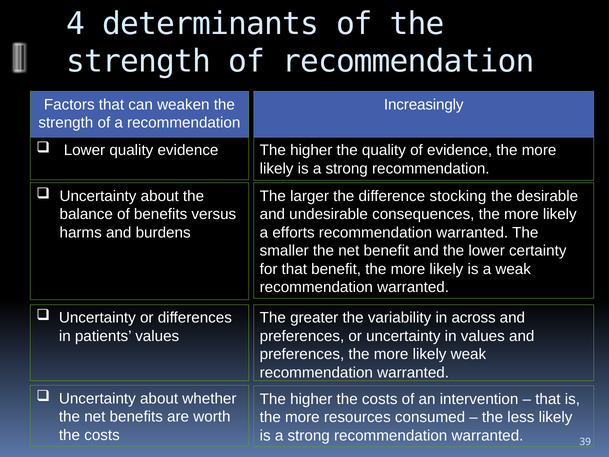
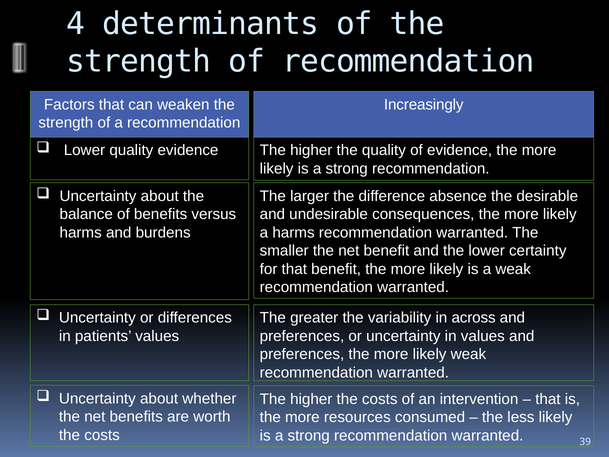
stocking: stocking -> absence (458, 196)
a efforts: efforts -> harms (294, 232)
